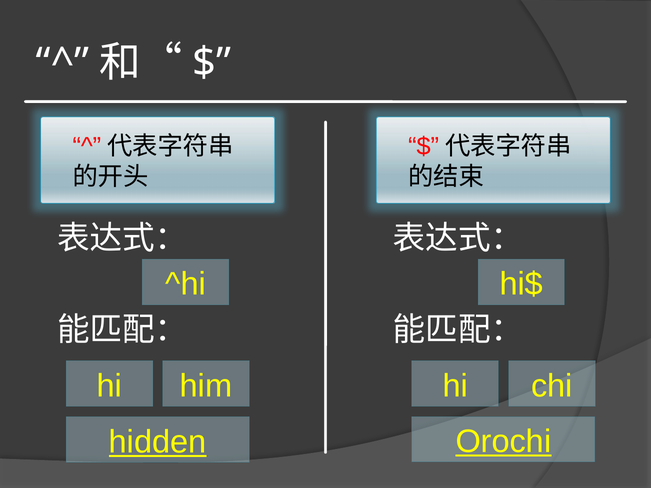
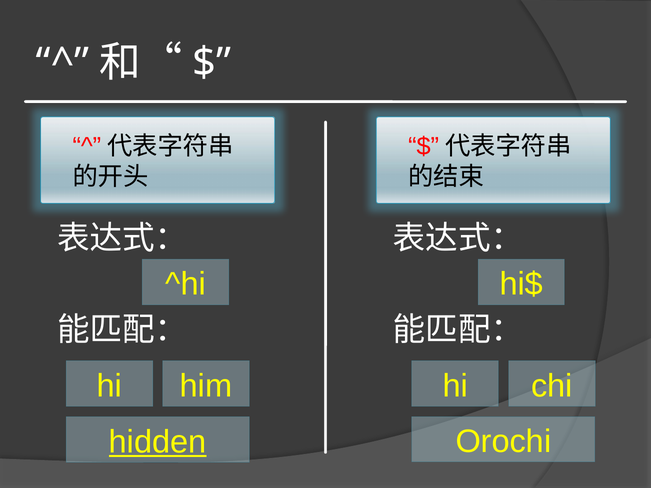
Orochi underline: present -> none (503, 442)
